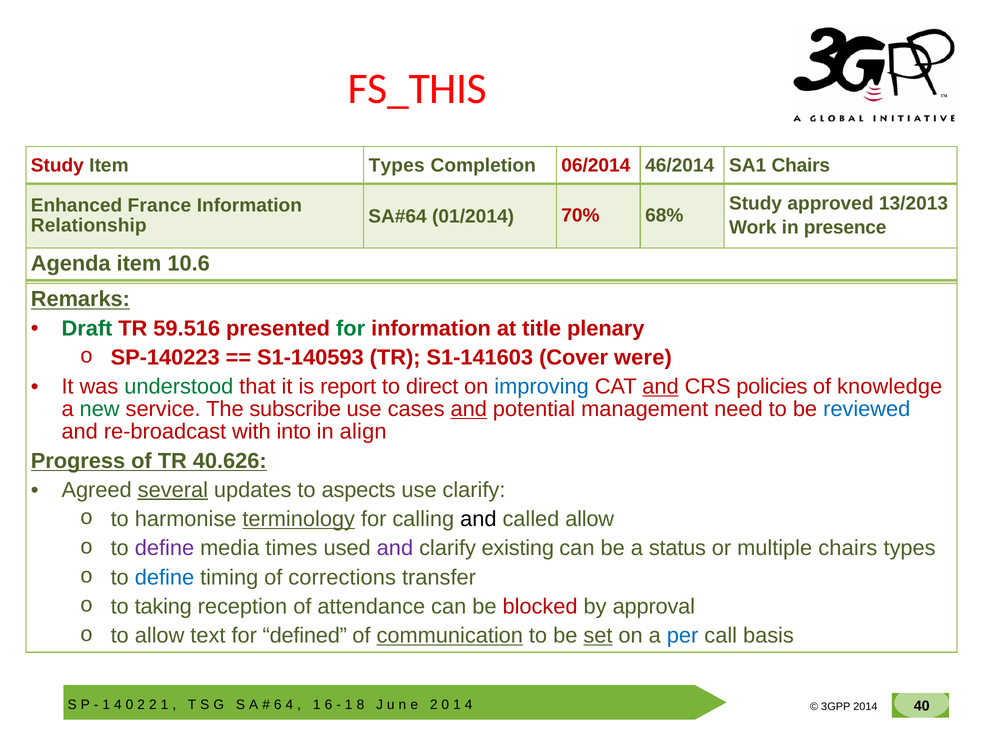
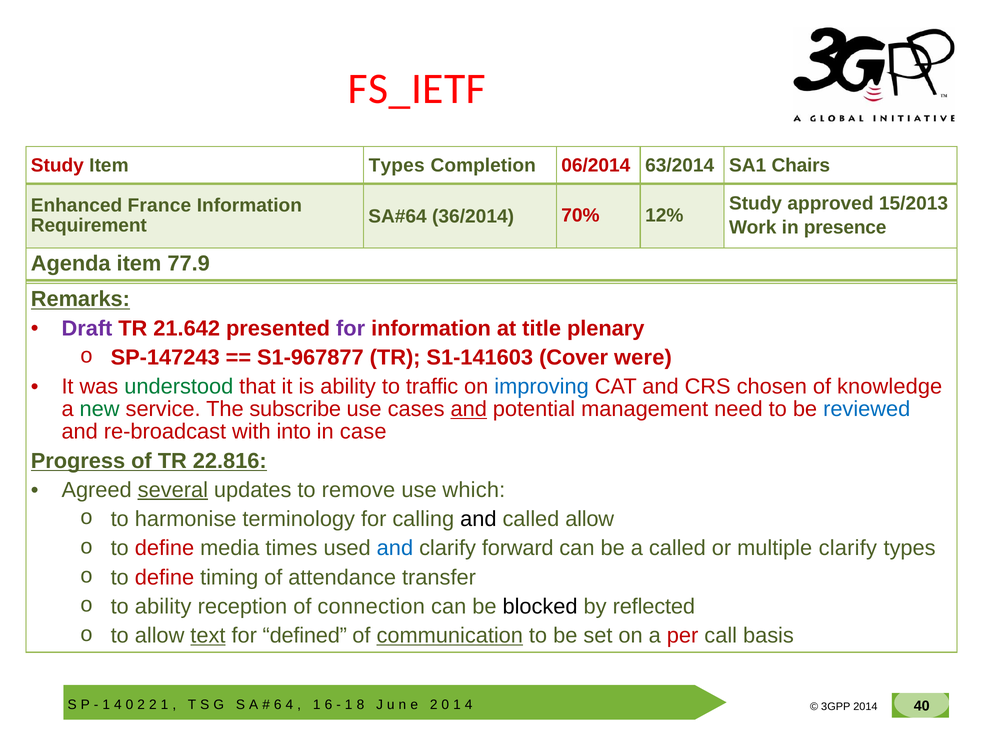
FS_THIS: FS_THIS -> FS_IETF (417, 89)
46/2014: 46/2014 -> 63/2014 (680, 165)
13/2013: 13/2013 -> 15/2013 (914, 204)
Relationship: Relationship -> Requirement (89, 226)
01/2014: 01/2014 -> 36/2014 (473, 216)
68%: 68% -> 12% (664, 216)
10.6: 10.6 -> 77.9 (189, 264)
Draft colour: green -> purple (87, 328)
59.516: 59.516 -> 21.642 (187, 328)
for colour: green -> purple (351, 328)
SP-140223: SP-140223 -> SP-147243 (165, 358)
S1-140593: S1-140593 -> S1-967877 (310, 358)
is report: report -> ability (348, 387)
direct: direct -> traffic (432, 387)
and underline: present -> none (660, 387)
policies: policies -> chosen (772, 387)
align: align -> case (363, 432)
40.626: 40.626 -> 22.816 (230, 461)
aspects: aspects -> remove (358, 490)
use clarify: clarify -> which (474, 490)
terminology underline: present -> none (299, 519)
define colour: purple -> red (164, 548)
and colour: purple -> blue (395, 548)
existing: existing -> forward (518, 548)
a status: status -> called (677, 548)
multiple chairs: chairs -> clarify (848, 548)
define colour: blue -> red (164, 578)
corrections: corrections -> attendance (342, 578)
to taking: taking -> ability (163, 607)
attendance: attendance -> connection (371, 607)
blocked colour: red -> black (540, 607)
approval: approval -> reflected (654, 607)
text underline: none -> present (208, 636)
set underline: present -> none (598, 636)
per colour: blue -> red (683, 636)
